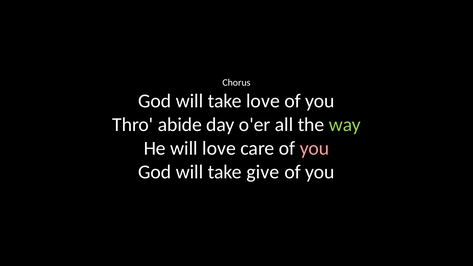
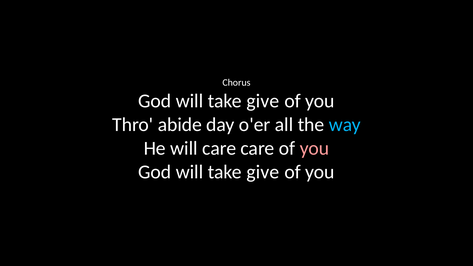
love: love -> give (263, 101)
way colour: light green -> light blue (345, 125)
will love: love -> care (219, 148)
